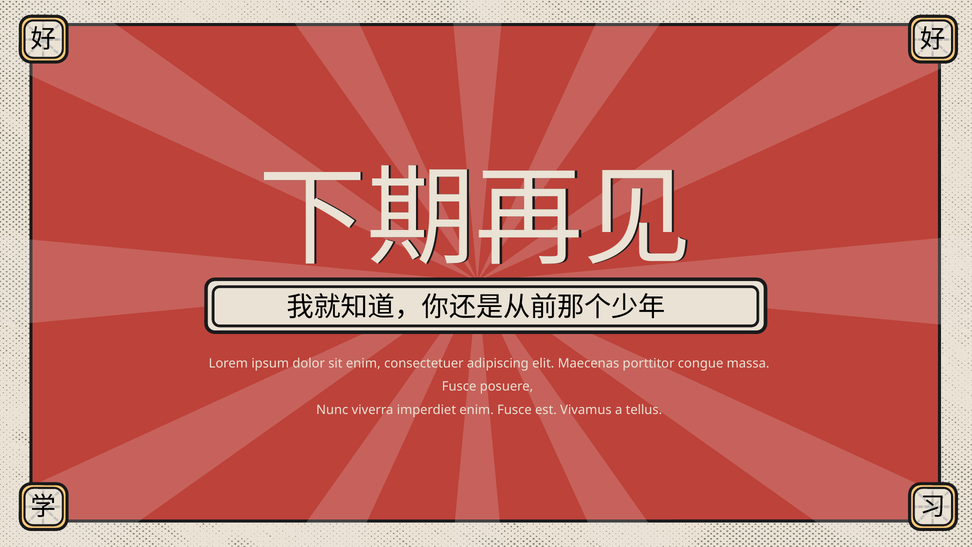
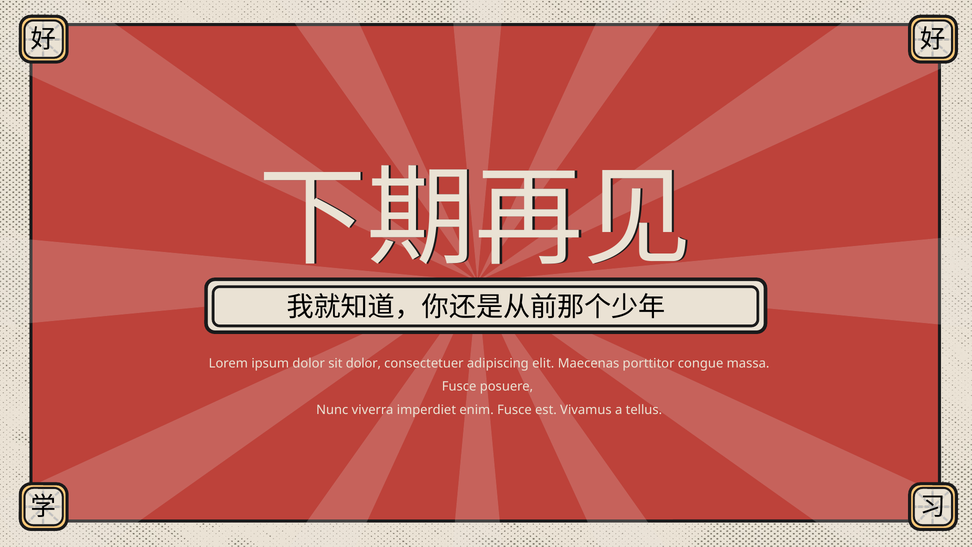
sit enim: enim -> dolor (363, 363)
